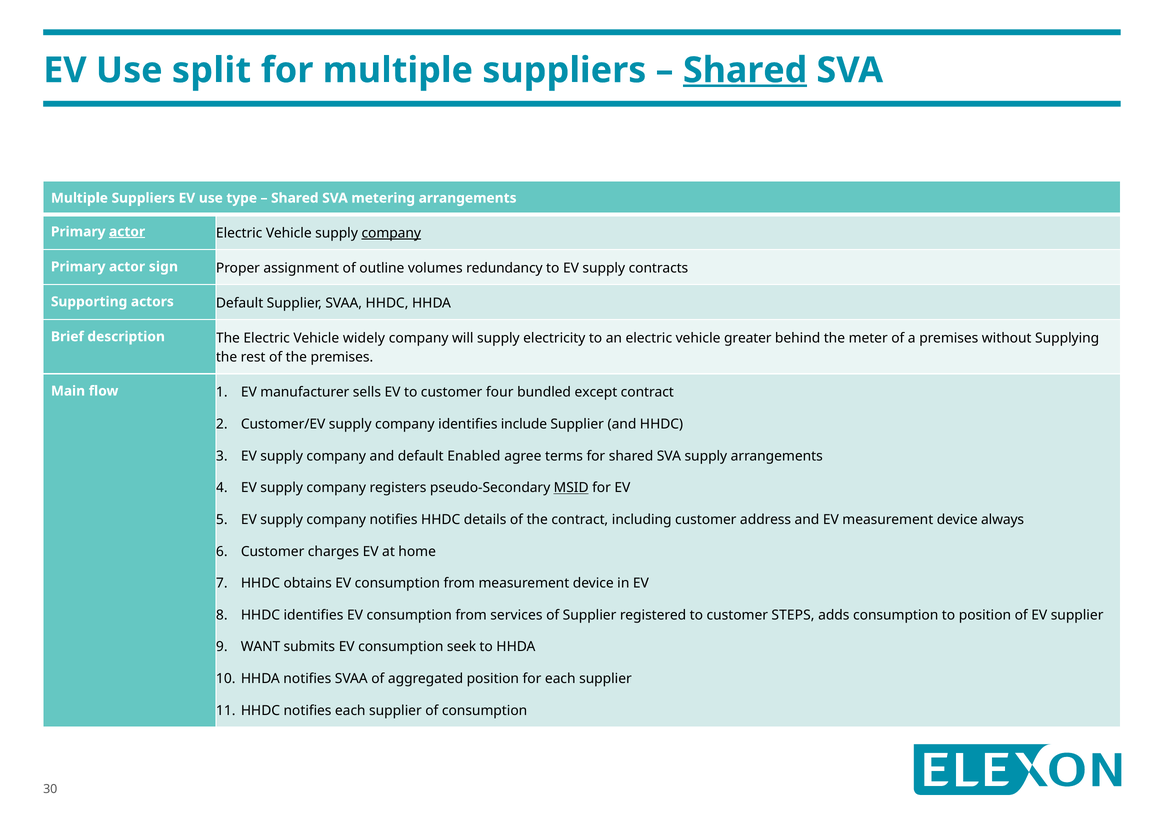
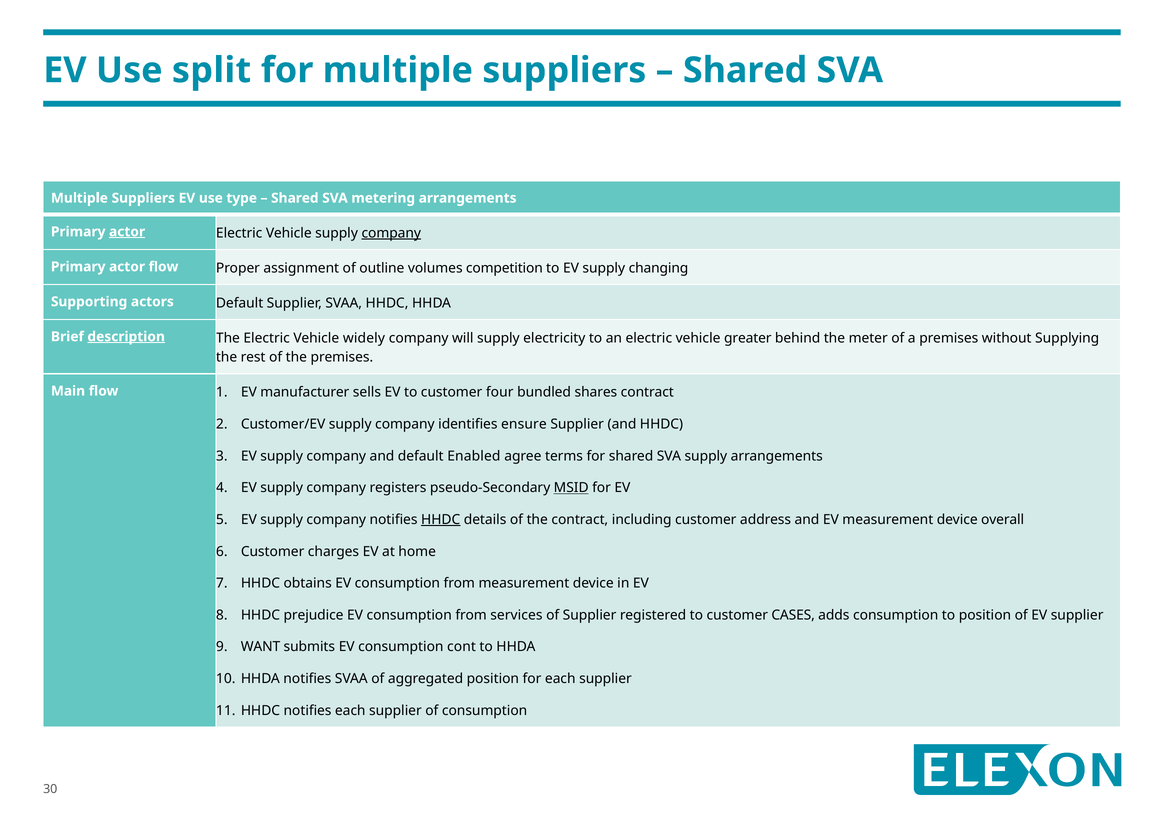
Shared underline: present -> none (745, 70)
actor sign: sign -> flow (164, 267)
redundancy: redundancy -> competition (504, 268)
contracts: contracts -> changing (658, 268)
description underline: none -> present (126, 337)
except: except -> shares (596, 392)
include: include -> ensure (524, 424)
HHDC underline: none -> present (441, 520)
always: always -> overall (1003, 520)
HHDC identifies: identifies -> prejudice (314, 615)
STEPS: STEPS -> CASES (793, 615)
seek: seek -> cont (461, 647)
